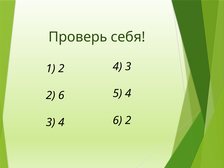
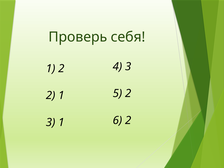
5 4: 4 -> 2 (128, 93)
2 6: 6 -> 1 (61, 95)
3 4: 4 -> 1 (61, 122)
